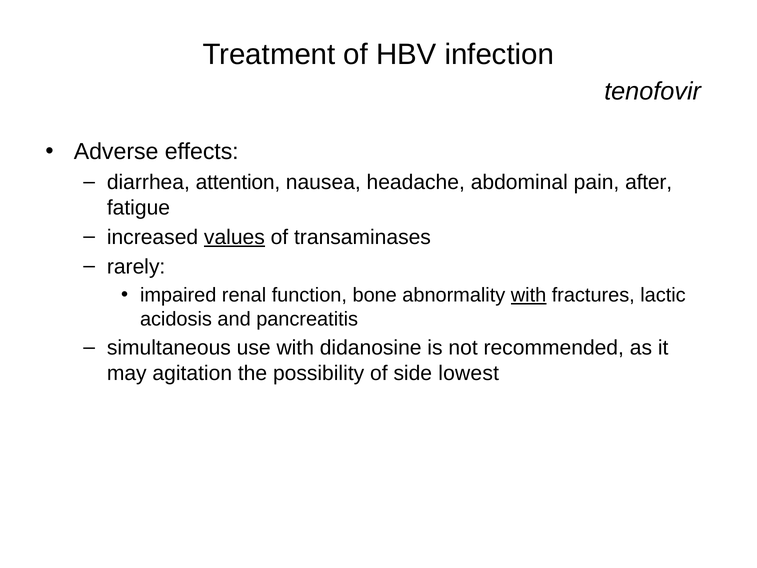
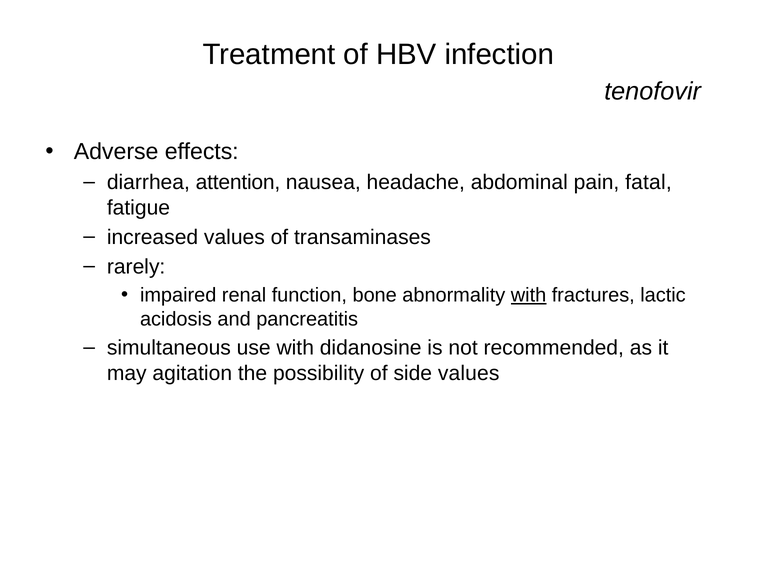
after: after -> fatal (648, 182)
values underline: present -> none (234, 237)
side lowest: lowest -> values (469, 373)
